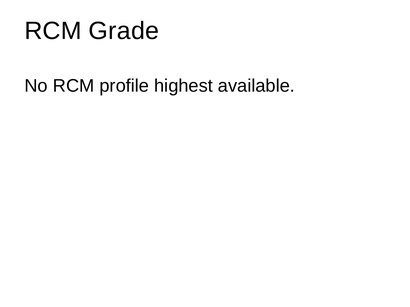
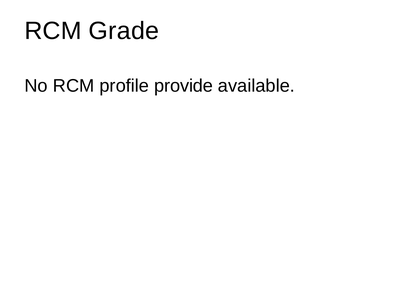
highest: highest -> provide (184, 86)
